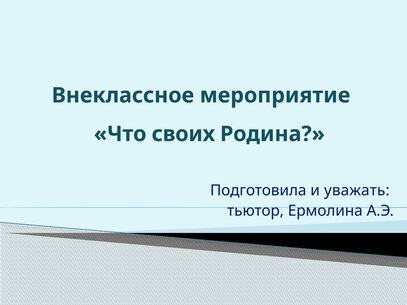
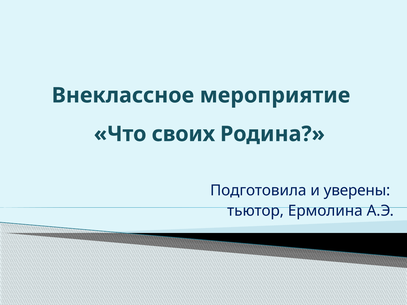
уважать: уважать -> уверены (357, 190)
